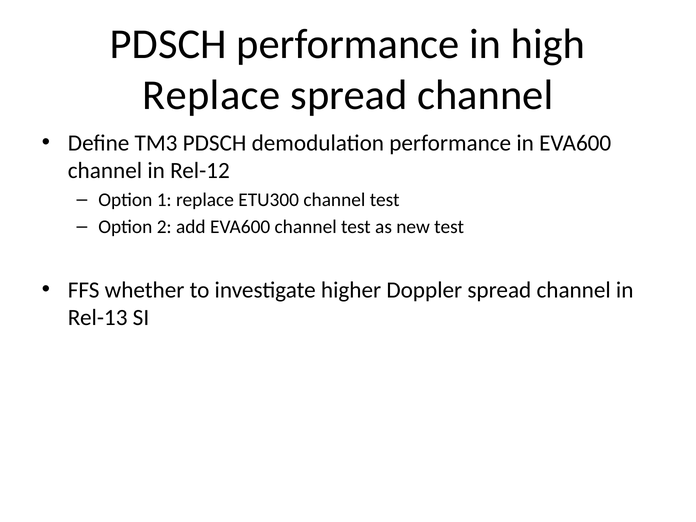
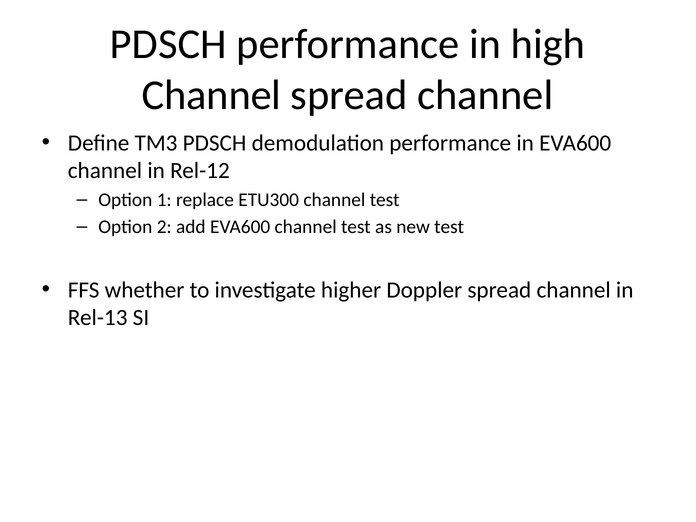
Replace: Replace -> Channel (212, 95)
